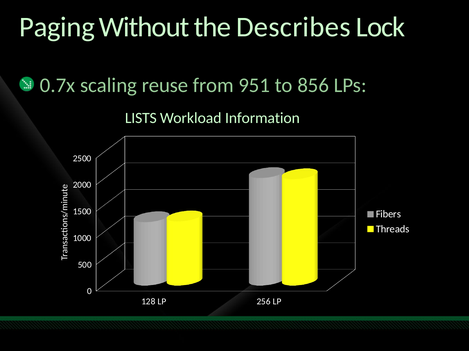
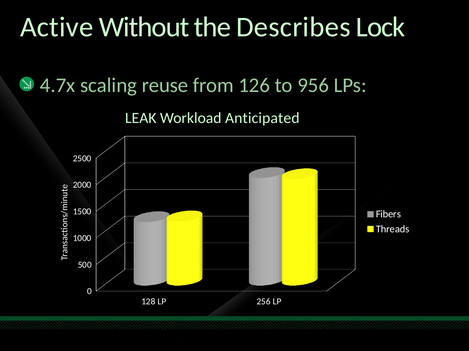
Paging: Paging -> Active (57, 27)
0.7x: 0.7x -> 4.7x (58, 85)
951: 951 -> 126 (254, 85)
856: 856 -> 956 (313, 85)
LISTS: LISTS -> LEAK (141, 118)
Information: Information -> Anticipated (262, 118)
